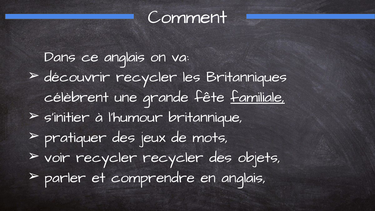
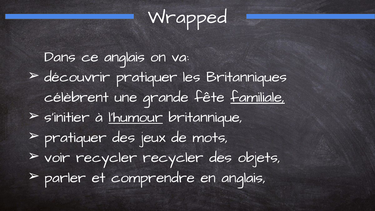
Comment: Comment -> Wrapped (187, 17)
découvrir recycler: recycler -> pratiquer (147, 77)
l’humour underline: none -> present (136, 117)
